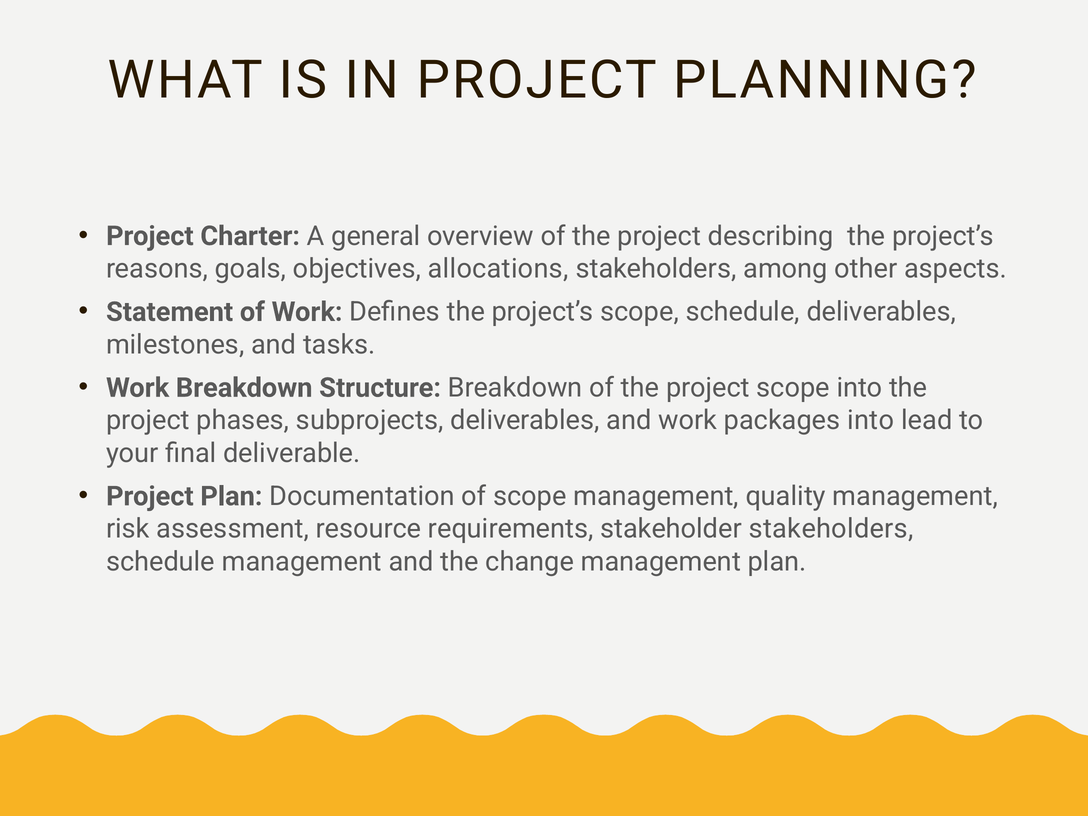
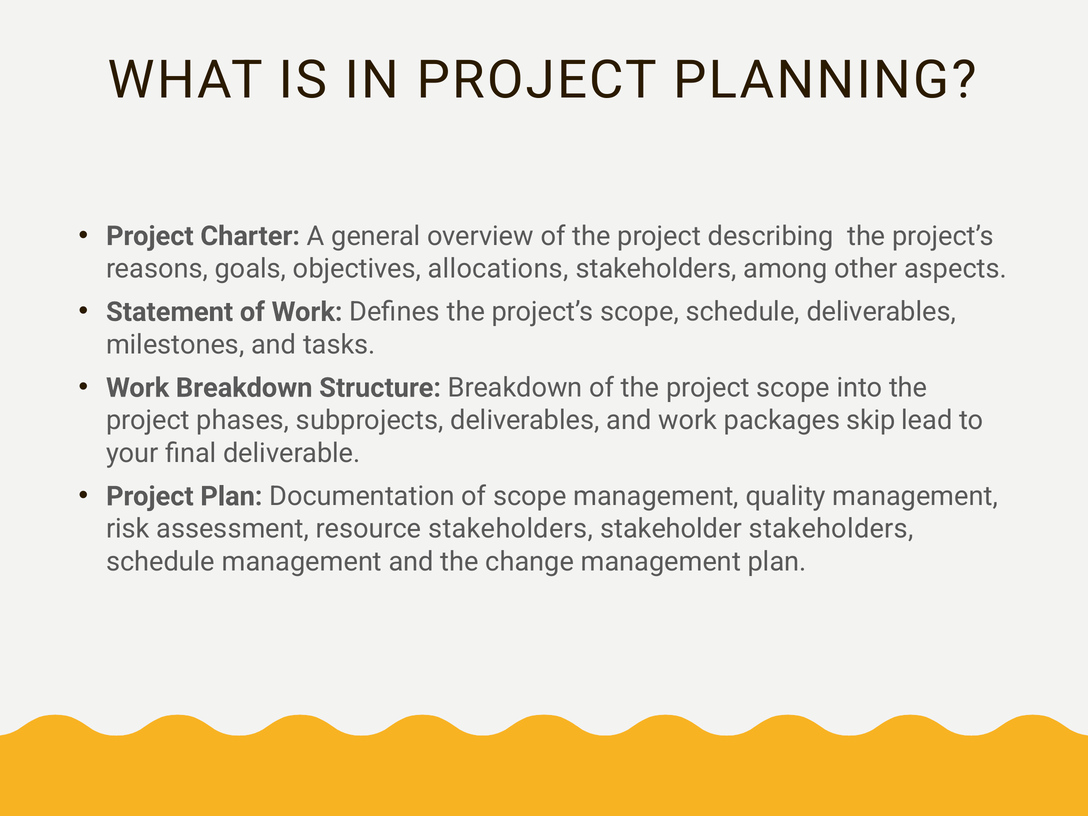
packages into: into -> skip (871, 420)
resource requirements: requirements -> stakeholders (511, 529)
